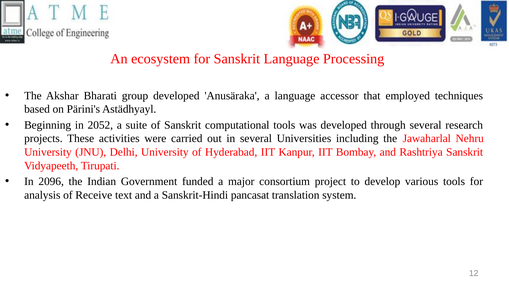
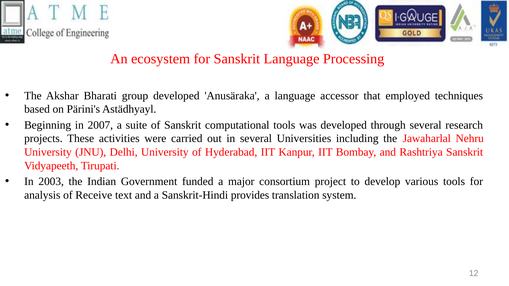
2052: 2052 -> 2007 (100, 125)
2096: 2096 -> 2003 (51, 182)
pancasat: pancasat -> provides (250, 195)
